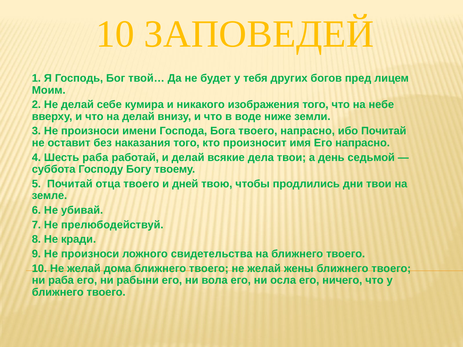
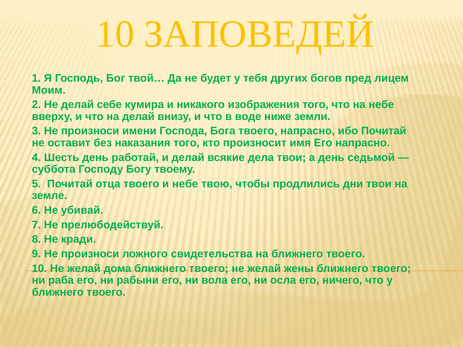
Шесть раба: раба -> день (95, 158)
и дней: дней -> небе (185, 184)
